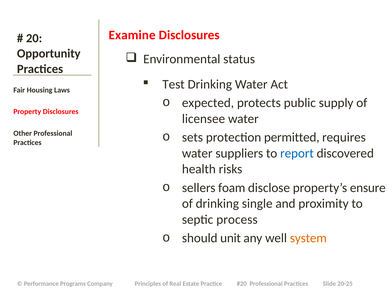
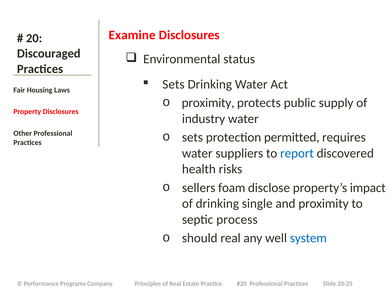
Opportunity: Opportunity -> Discouraged (49, 54)
Test: Test -> Sets (173, 84)
expected: expected -> proximity (208, 103)
licensee: licensee -> industry (204, 119)
ensure: ensure -> impact (368, 188)
should unit: unit -> real (231, 238)
system colour: orange -> blue (308, 238)
